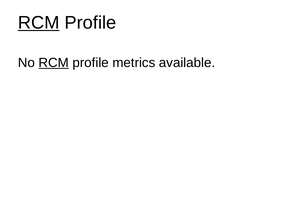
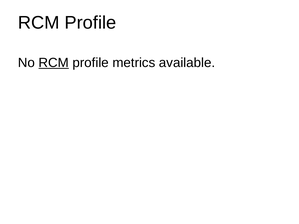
RCM underline: present -> none (39, 23)
